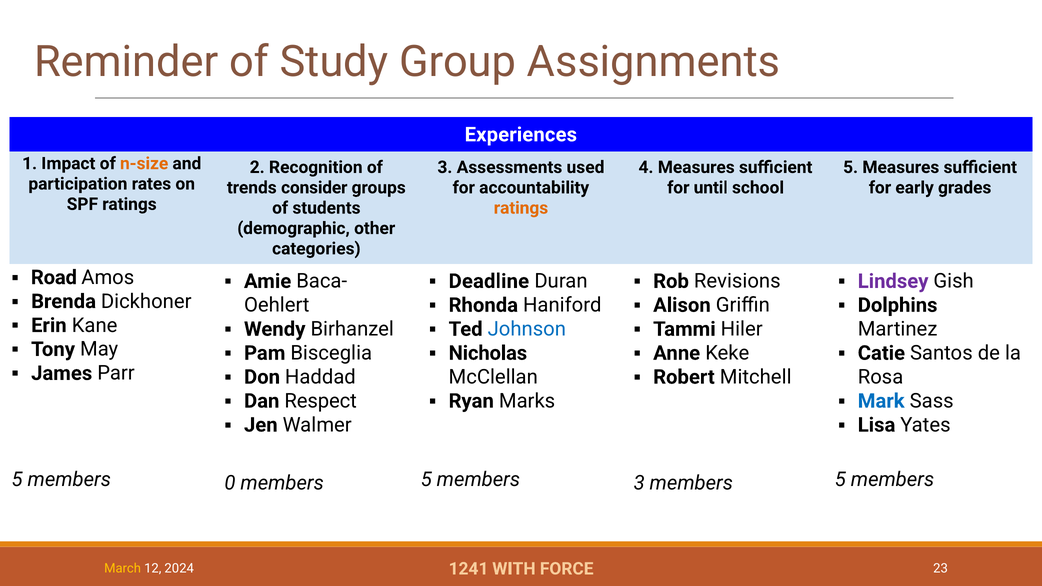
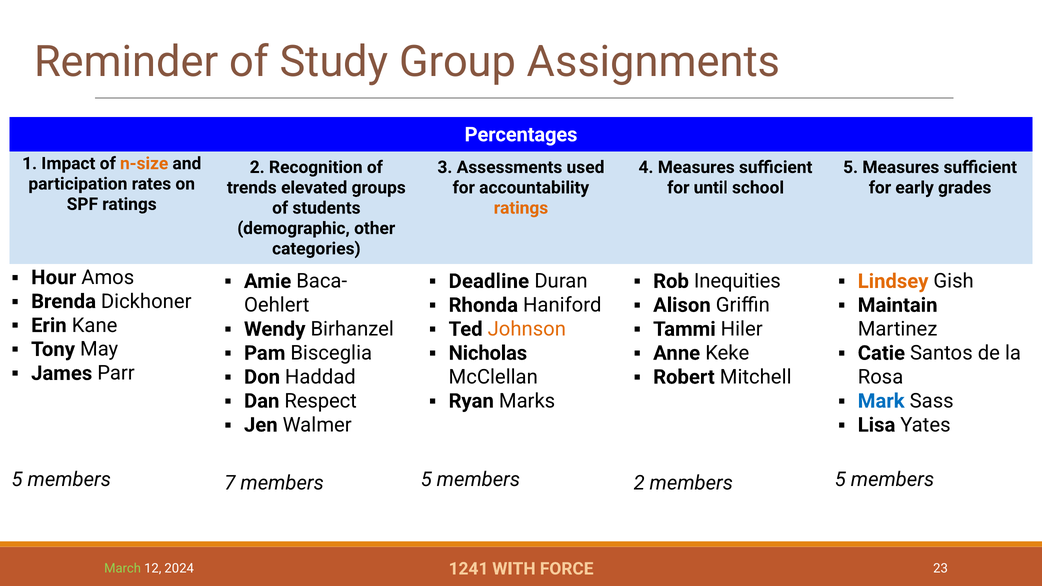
Experiences: Experiences -> Percentages (521, 135)
consider: consider -> elevated (314, 188)
Road: Road -> Hour (54, 278)
Revisions: Revisions -> Inequities (737, 281)
Lindsey colour: purple -> orange (893, 281)
Dolphins: Dolphins -> Maintain (898, 305)
Johnson colour: blue -> orange (527, 329)
0: 0 -> 7 (230, 483)
members 3: 3 -> 2 (639, 483)
March colour: yellow -> light green (123, 569)
